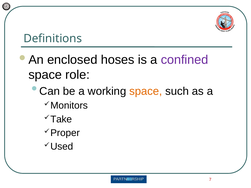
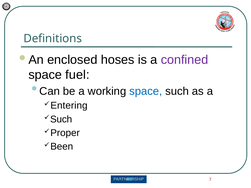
role: role -> fuel (77, 75)
space colour: orange -> blue (146, 91)
Monitors: Monitors -> Entering (69, 106)
Take: Take -> Such (61, 119)
Used: Used -> Been (62, 147)
